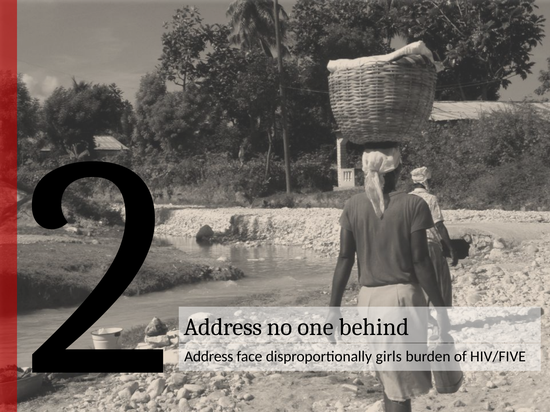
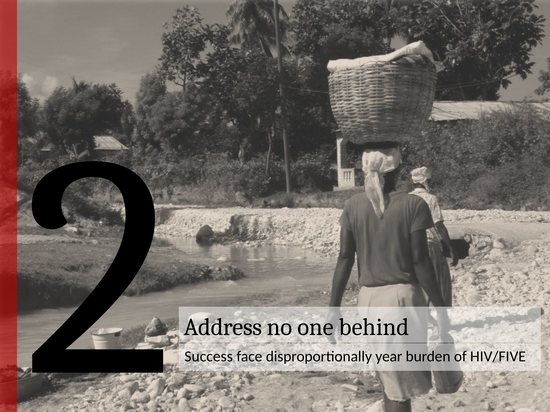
Address: Address -> Success (209, 357)
girls: girls -> year (389, 357)
